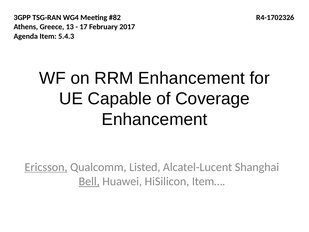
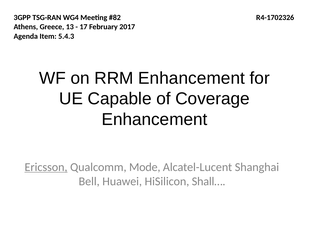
Listed: Listed -> Mode (145, 167)
Bell underline: present -> none (89, 181)
Item…: Item… -> Shall… (209, 181)
